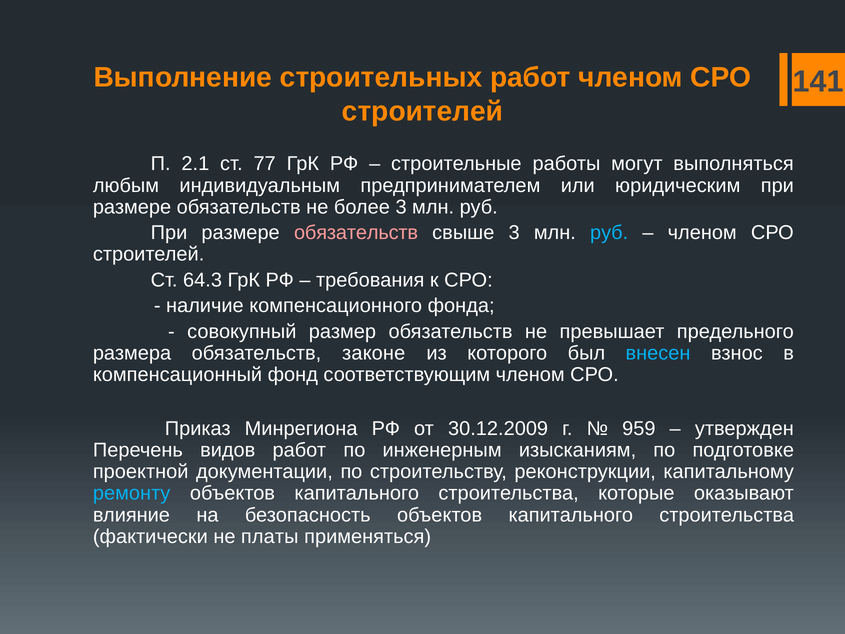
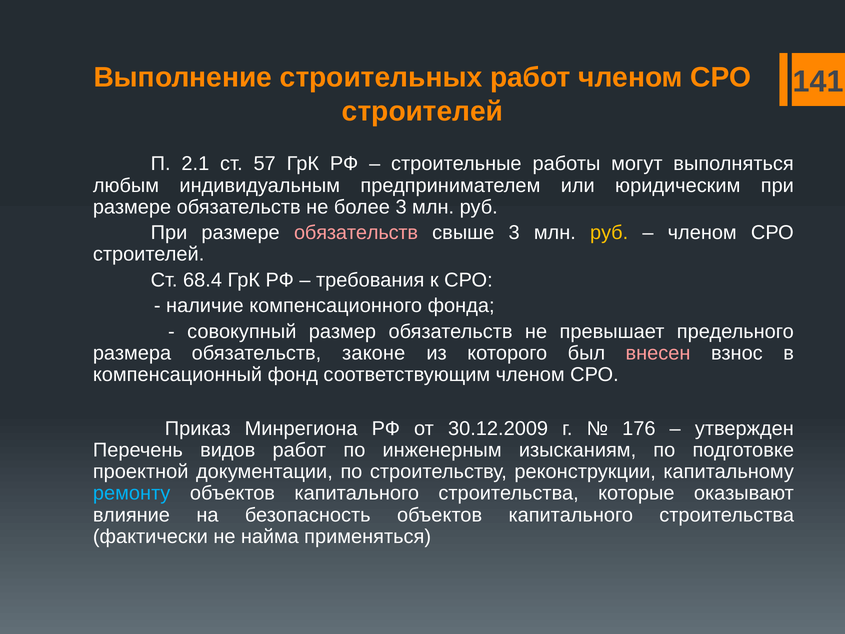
77: 77 -> 57 (265, 164)
руб colour: light blue -> yellow (609, 233)
64.3: 64.3 -> 68.4 (203, 280)
внесен colour: light blue -> pink (658, 353)
959: 959 -> 176 (639, 429)
платы: платы -> найма (270, 536)
